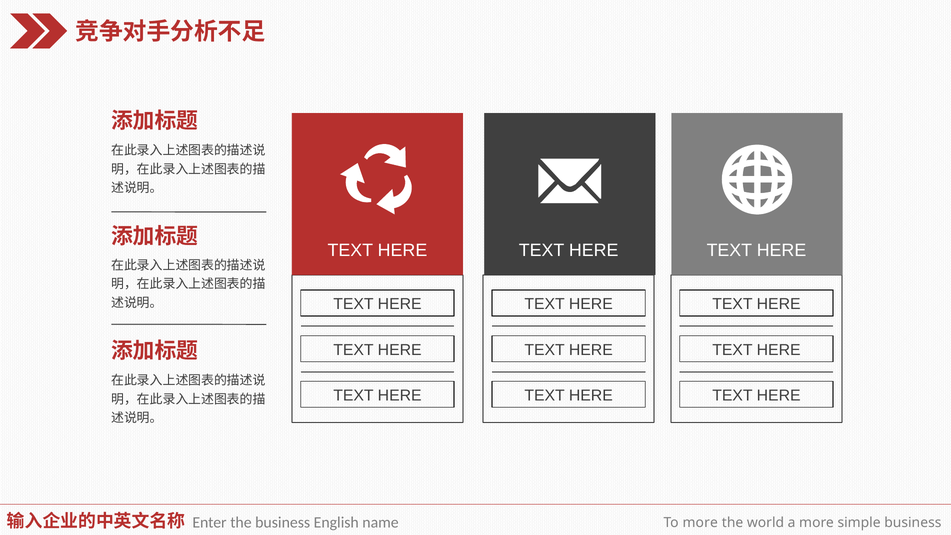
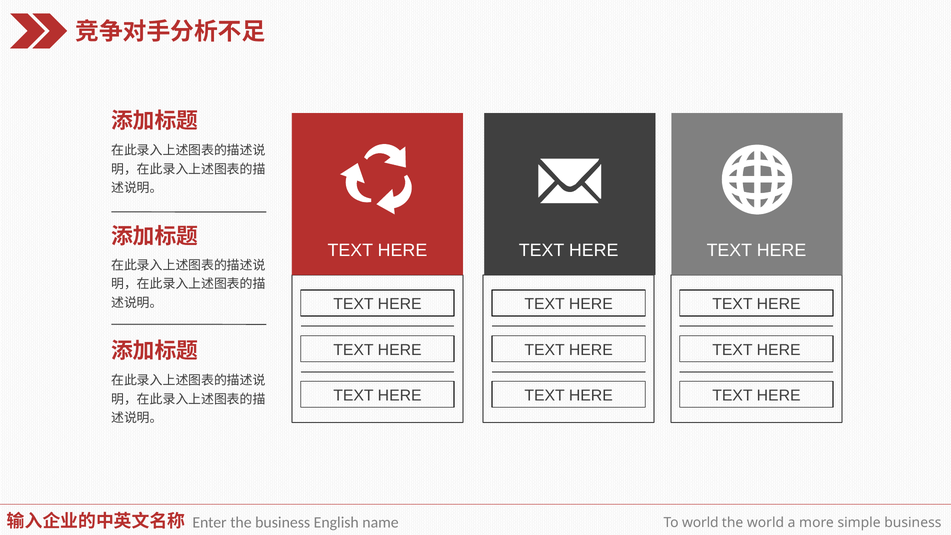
To more: more -> world (700, 523)
